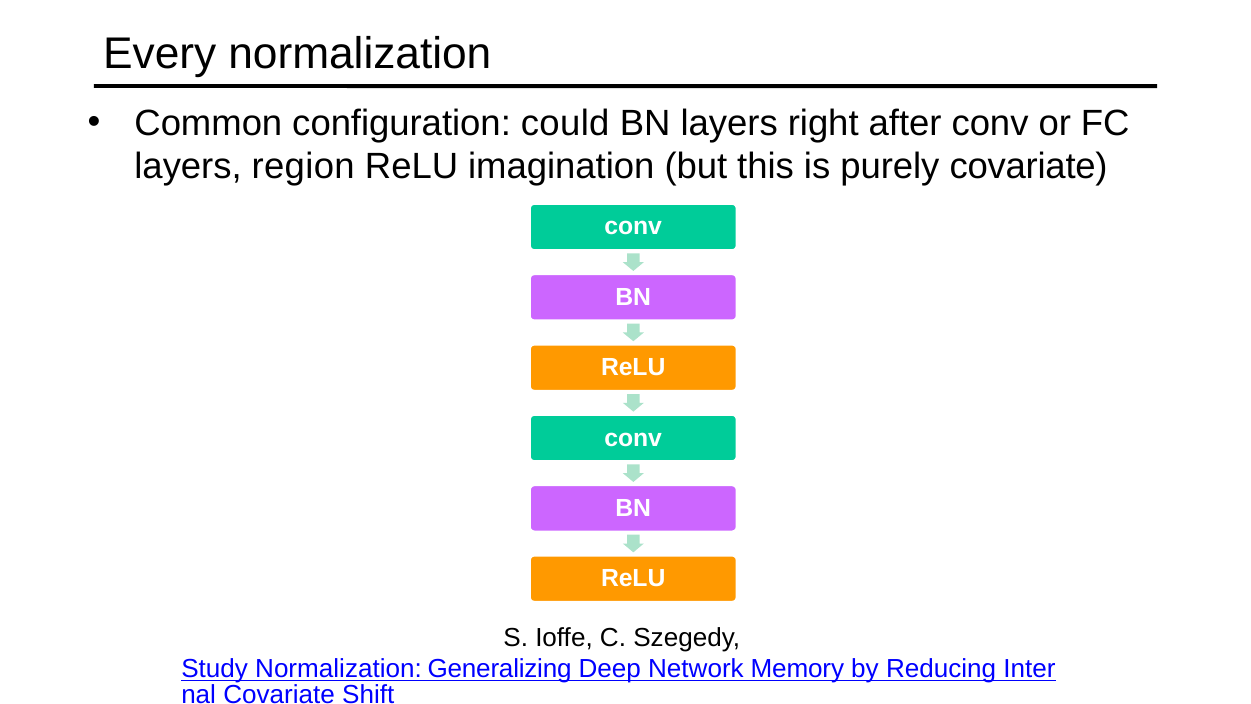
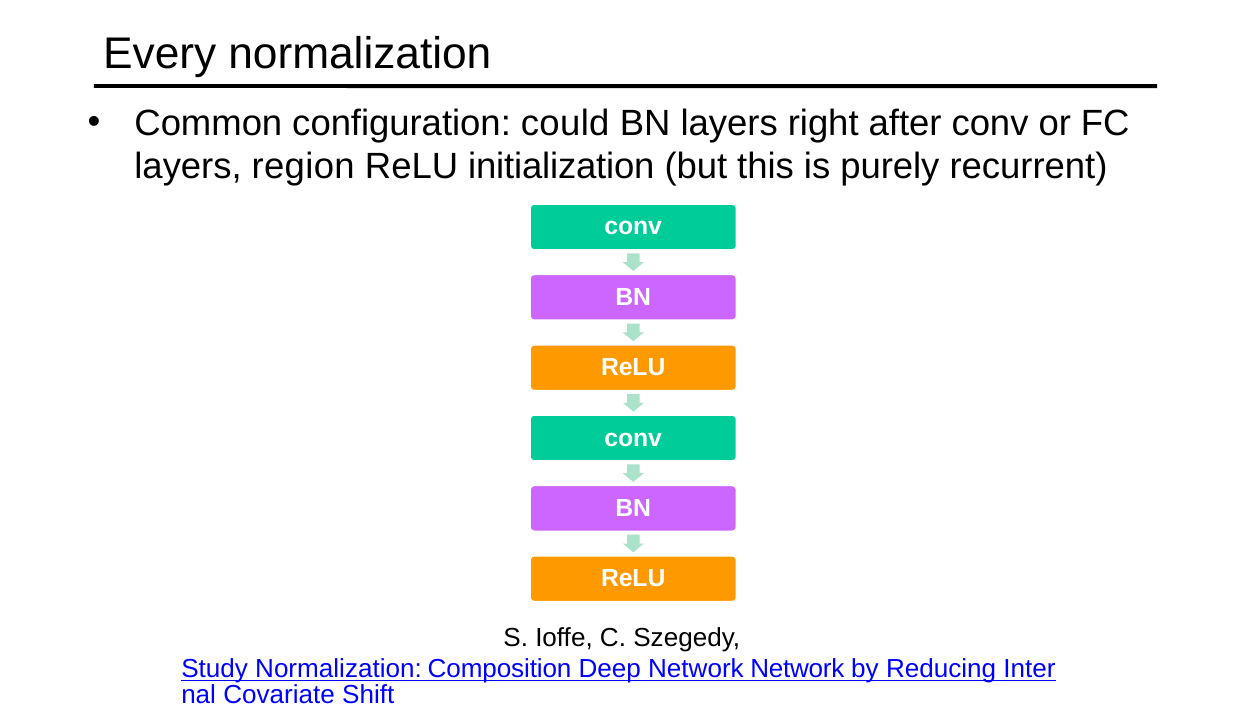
imagination: imagination -> initialization (561, 167)
purely covariate: covariate -> recurrent (1029, 167)
Generalizing: Generalizing -> Composition (500, 669)
Network Memory: Memory -> Network (797, 669)
